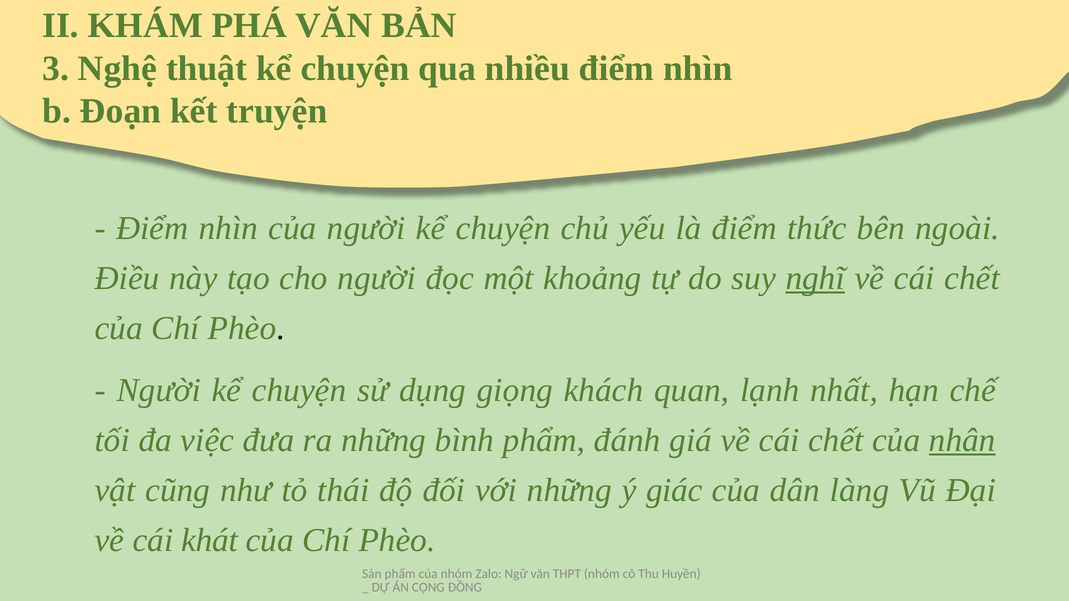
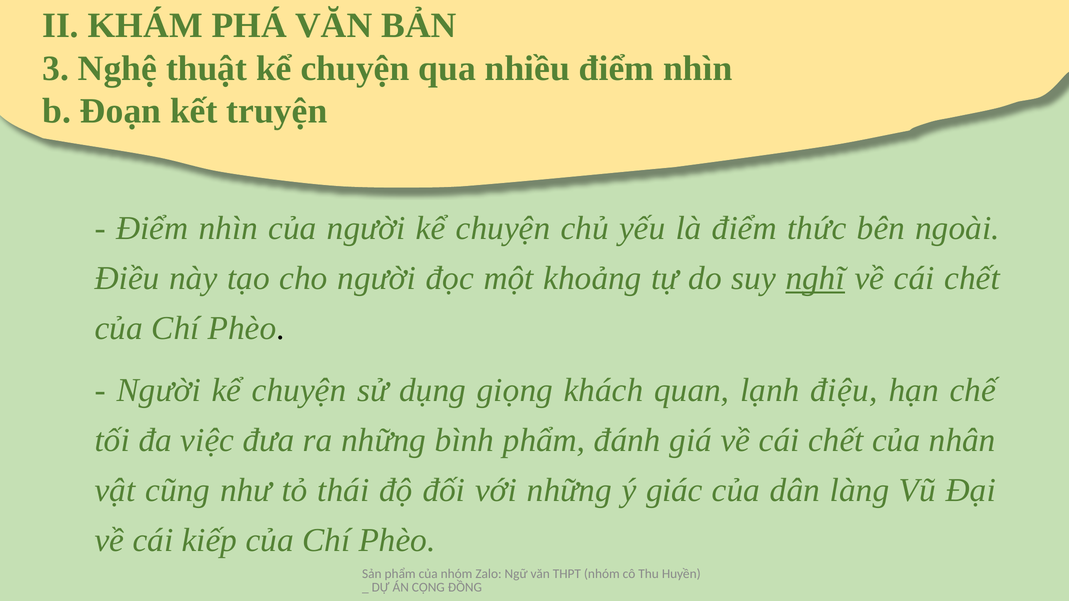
nhất: nhất -> điệu (844, 390)
nhân underline: present -> none (962, 441)
khát: khát -> kiếp (209, 541)
